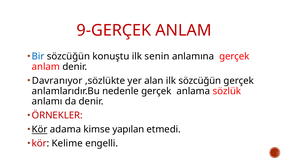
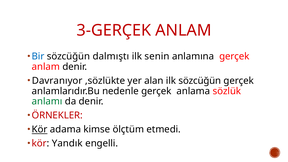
9-GERÇEK: 9-GERÇEK -> 3-GERÇEK (114, 30)
konuştu: konuştu -> dalmıştı (111, 56)
anlamı colour: black -> green (47, 101)
yapılan: yapılan -> ölçtüm (128, 129)
Kelime: Kelime -> Yandık (67, 143)
